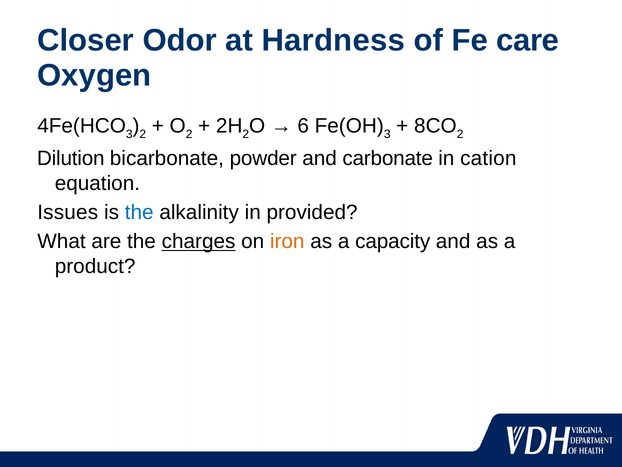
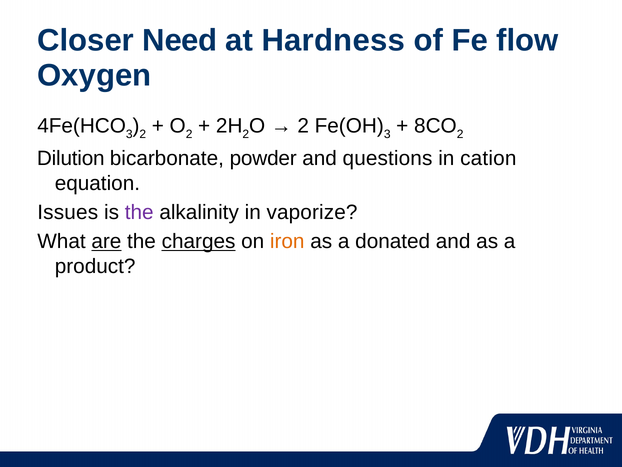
Odor: Odor -> Need (180, 41)
care: care -> flow (527, 41)
6: 6 -> 2 (303, 126)
carbonate: carbonate -> questions (387, 158)
the colour: blue -> purple (139, 212)
provided: provided -> vaporize (312, 212)
are underline: none -> present (106, 241)
capacity: capacity -> donated (393, 241)
